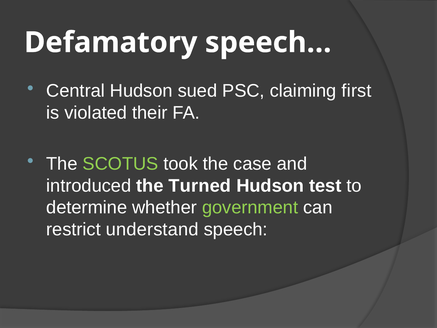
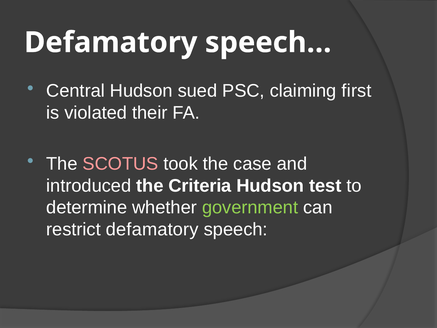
SCOTUS colour: light green -> pink (121, 164)
Turned: Turned -> Criteria (200, 186)
restrict understand: understand -> defamatory (152, 229)
